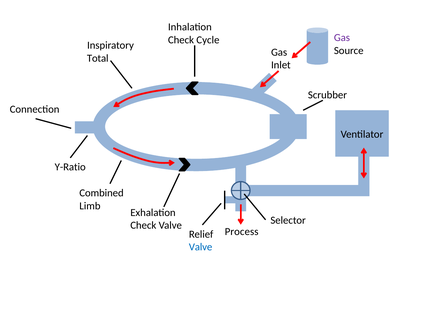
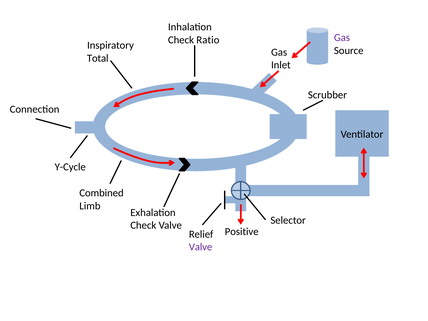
Cycle: Cycle -> Ratio (208, 40)
Y-Ratio: Y-Ratio -> Y-Cycle (70, 167)
Process: Process -> Positive (242, 232)
Valve colour: blue -> purple (201, 247)
